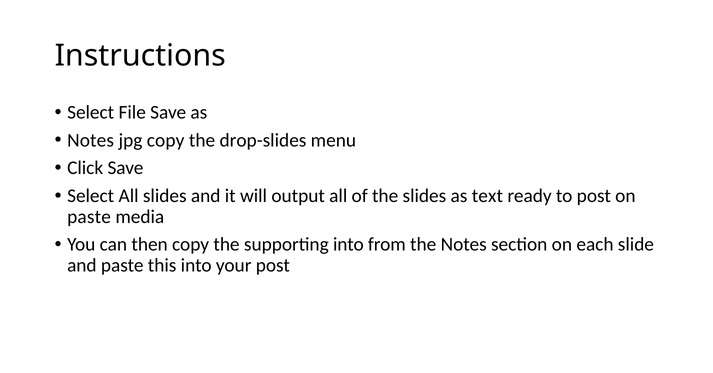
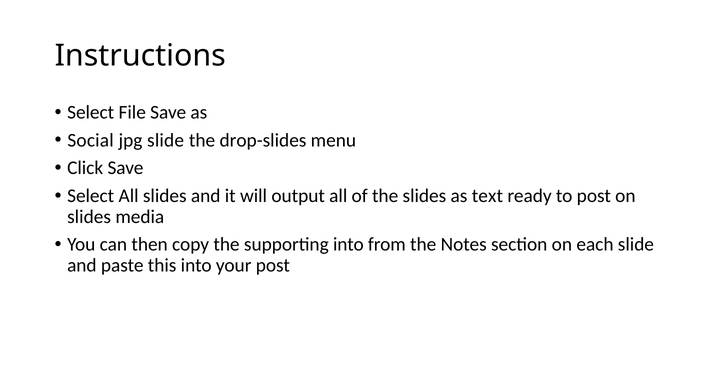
Notes: Notes -> Social (91, 140)
jpg copy: copy -> slide (166, 140)
paste: paste -> slides (89, 217)
